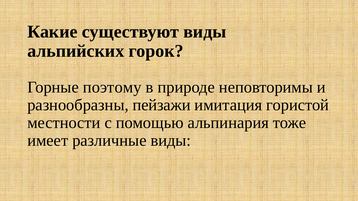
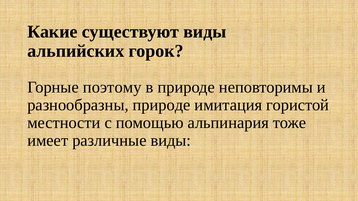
разнообразны пейзажи: пейзажи -> природе (162, 105)
